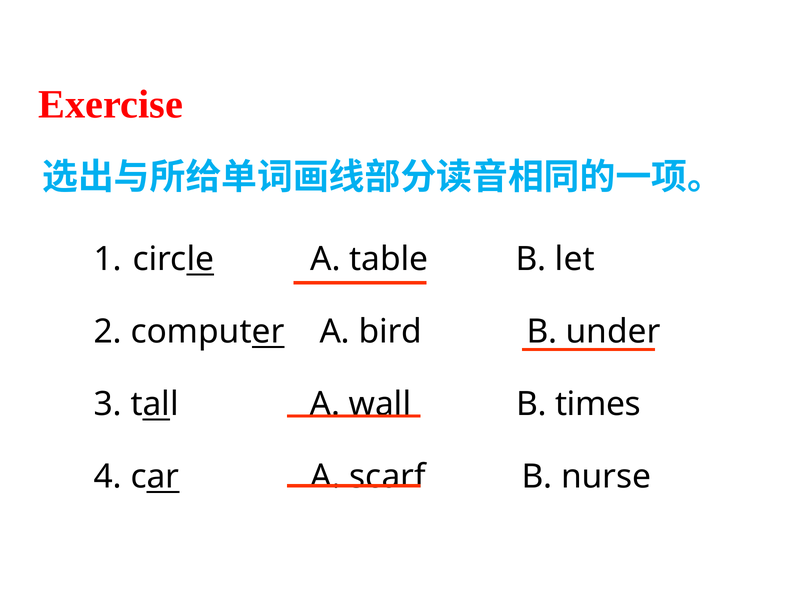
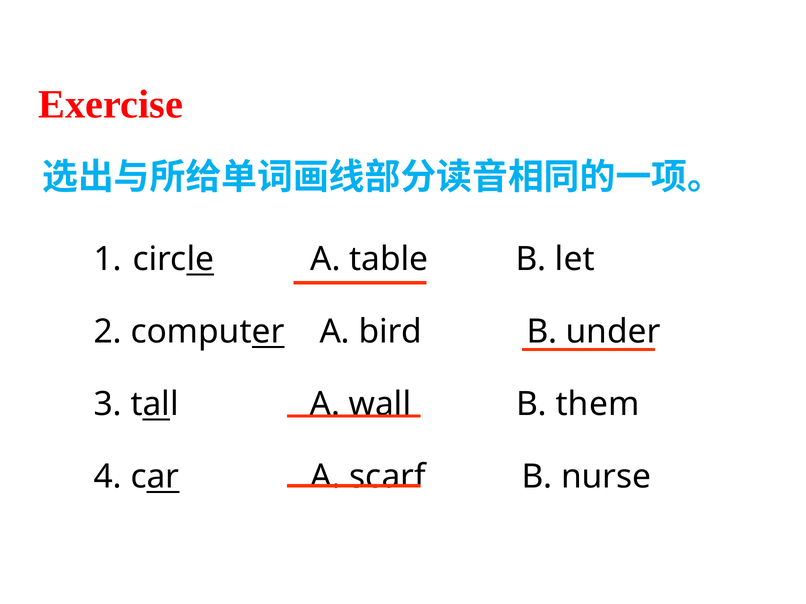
times: times -> them (598, 405)
